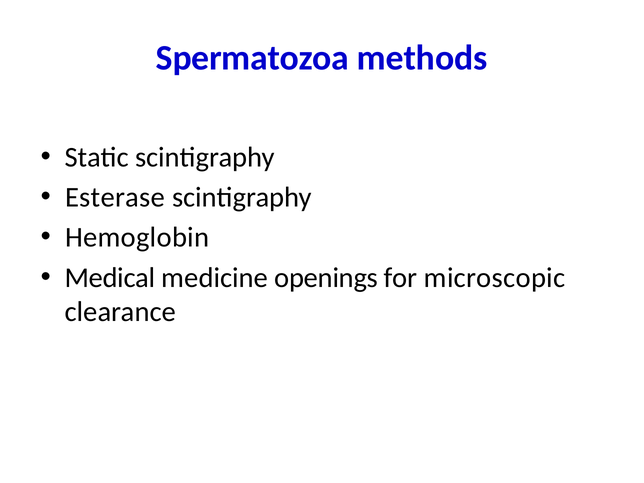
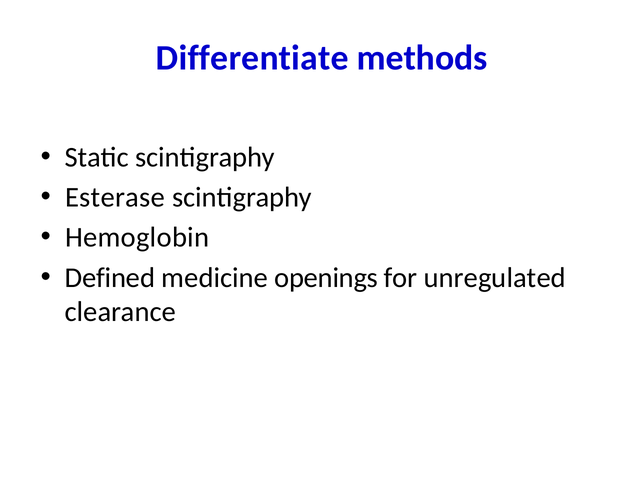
Spermatozoa: Spermatozoa -> Differentiate (252, 58)
Medical: Medical -> Defined (110, 278)
microscopic: microscopic -> unregulated (495, 278)
